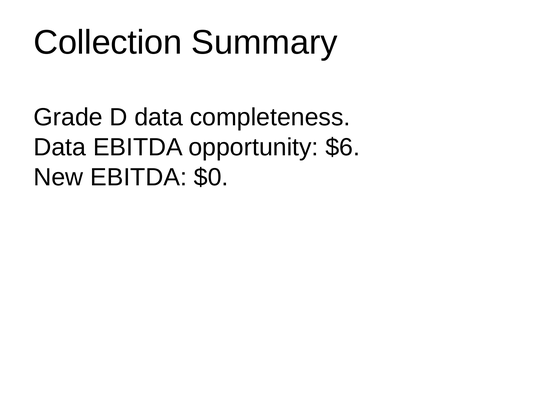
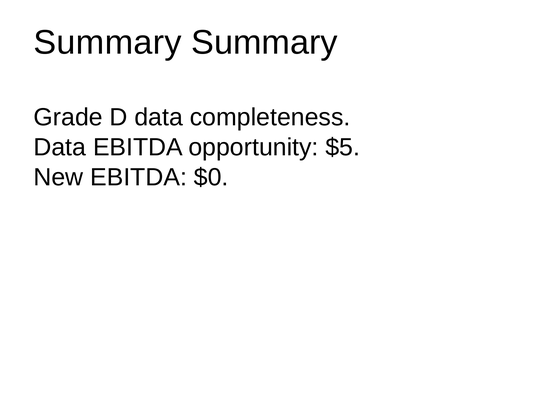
Collection: Collection -> Summary (108, 43)
$6: $6 -> $5 (343, 147)
